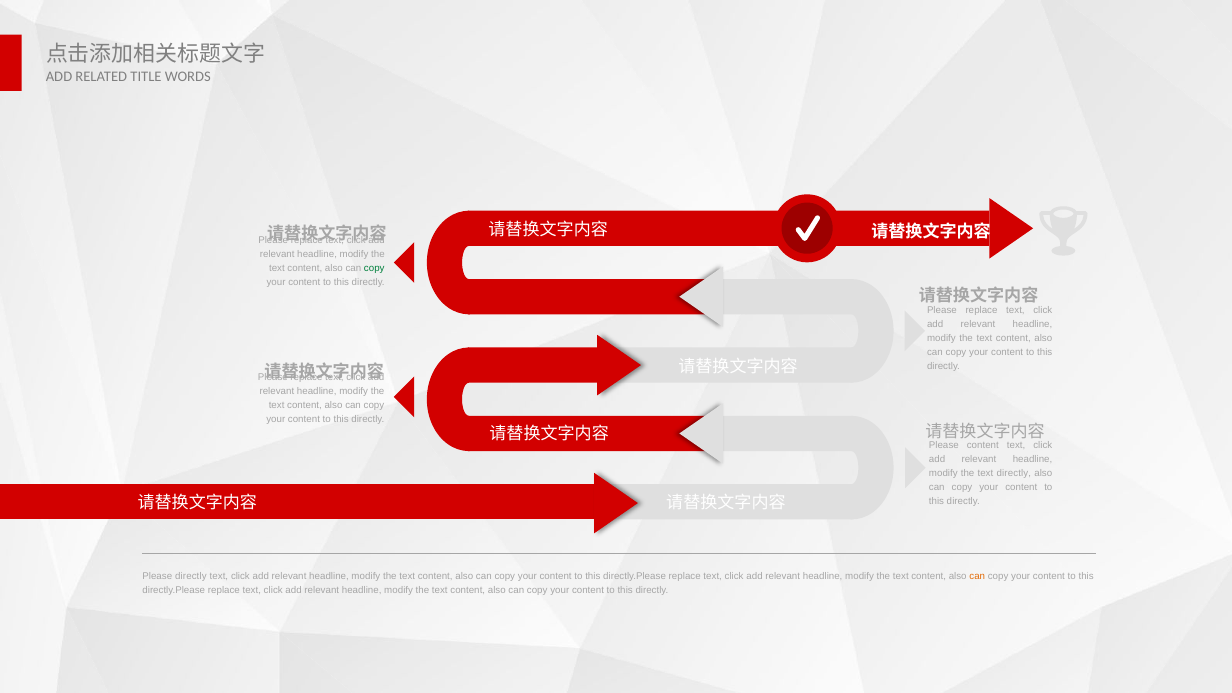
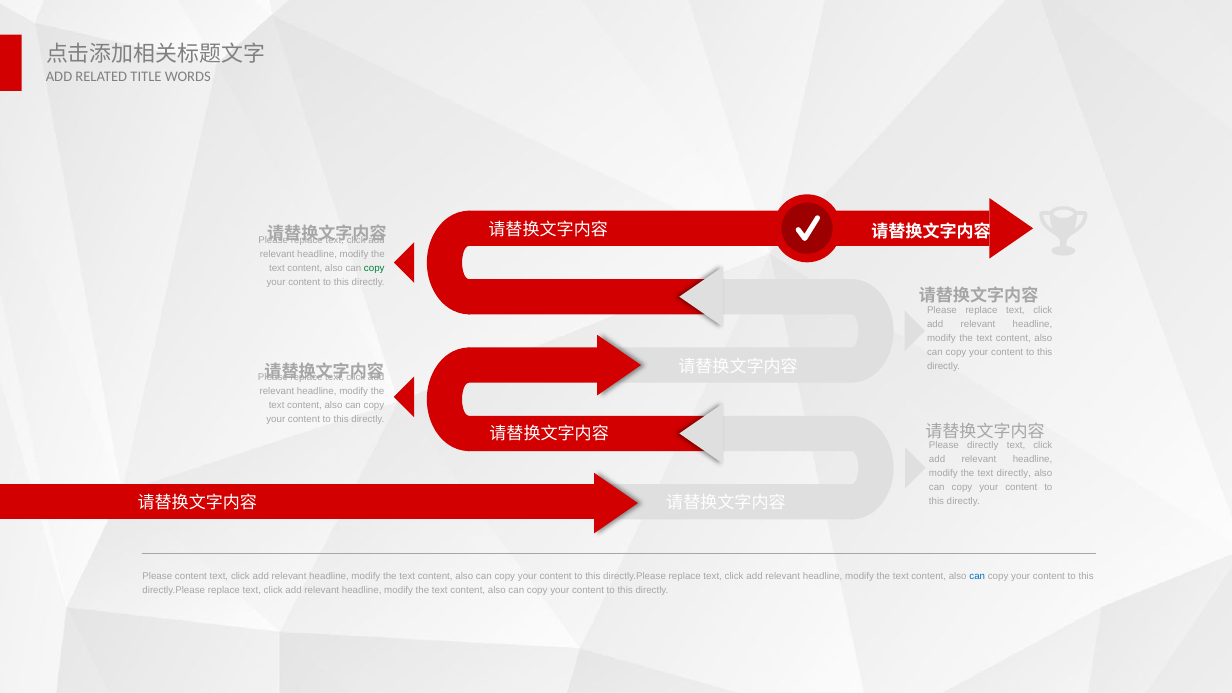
Please content: content -> directly (983, 445)
Please directly: directly -> content (191, 577)
can colour: orange -> blue (977, 577)
